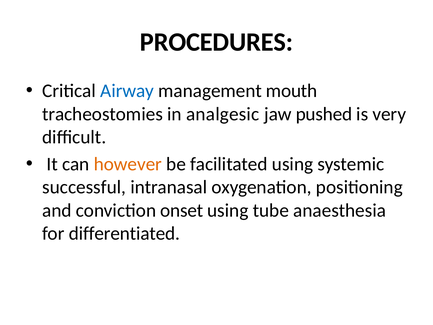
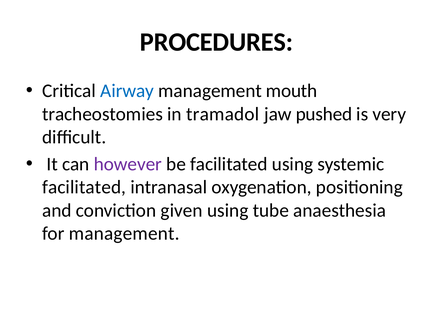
analgesic: analgesic -> tramadol (223, 114)
however colour: orange -> purple (128, 164)
successful: successful -> facilitated (84, 187)
onset: onset -> given (182, 210)
for differentiated: differentiated -> management (124, 233)
